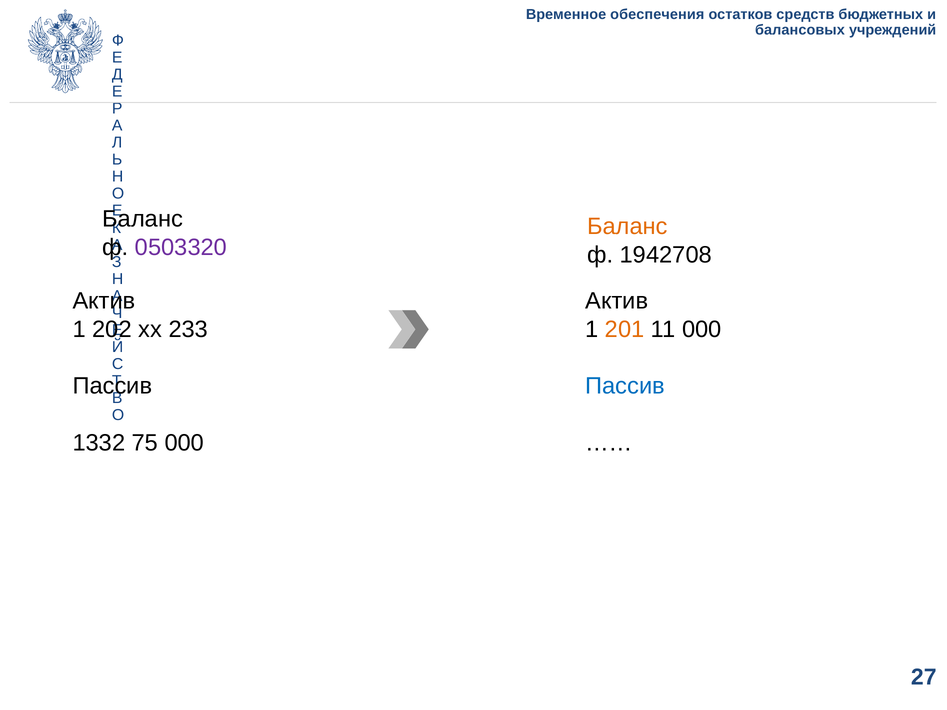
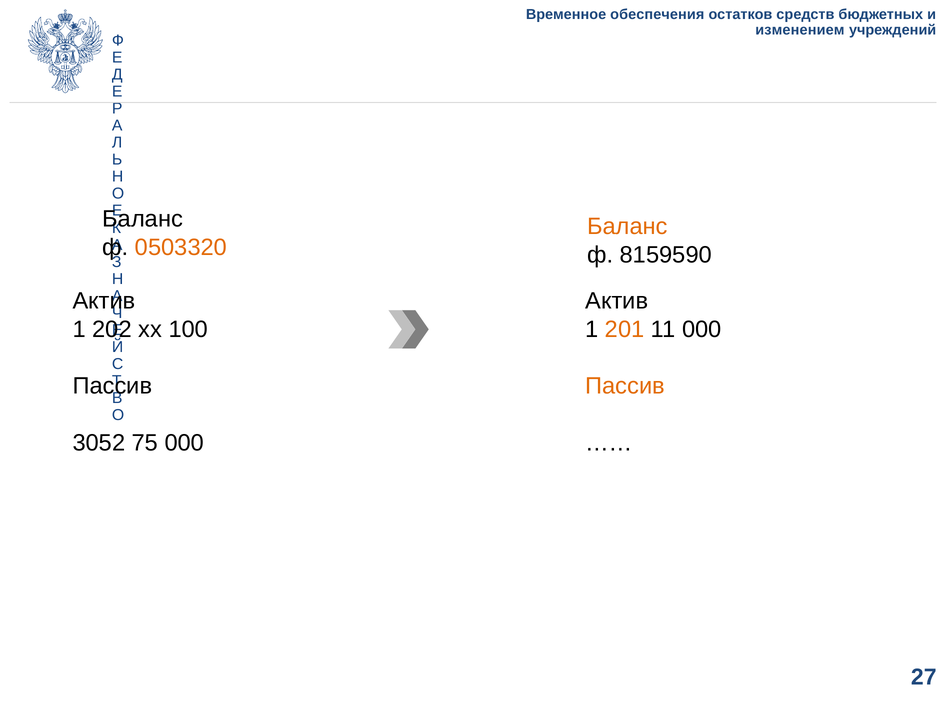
балансовых: балансовых -> изменением (800, 30)
0503320 colour: purple -> orange (181, 247)
1942708: 1942708 -> 8159590 (666, 255)
233: 233 -> 100 (188, 329)
Пассив colour: blue -> orange (625, 386)
1332: 1332 -> 3052 (99, 443)
